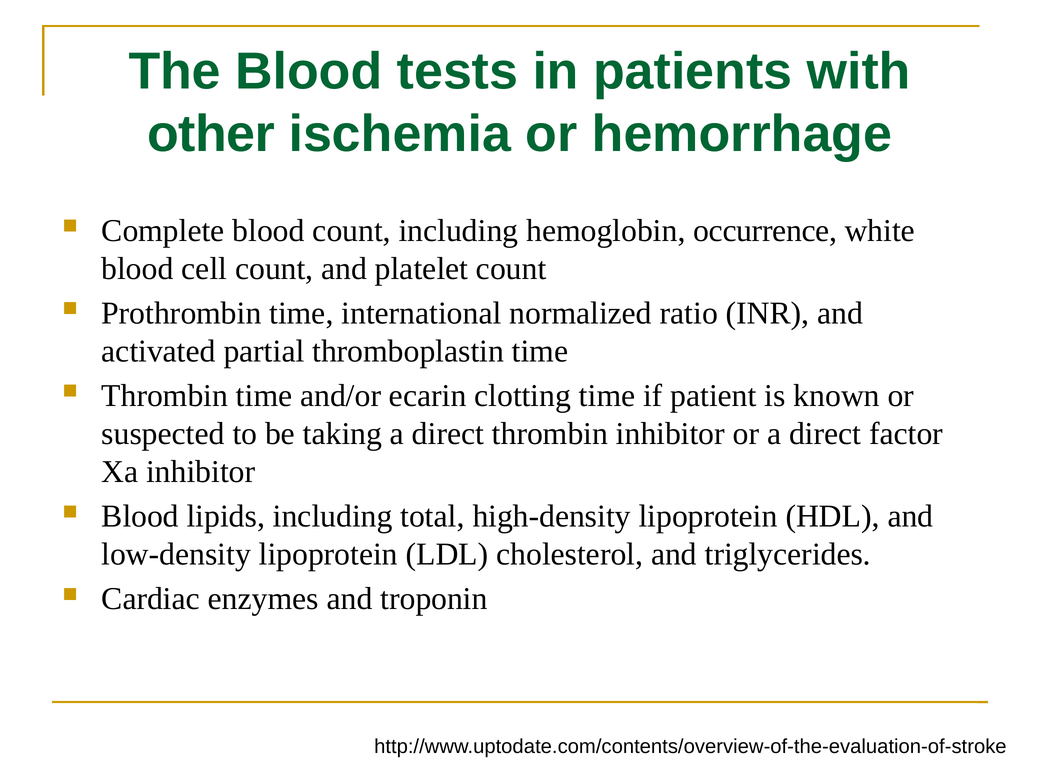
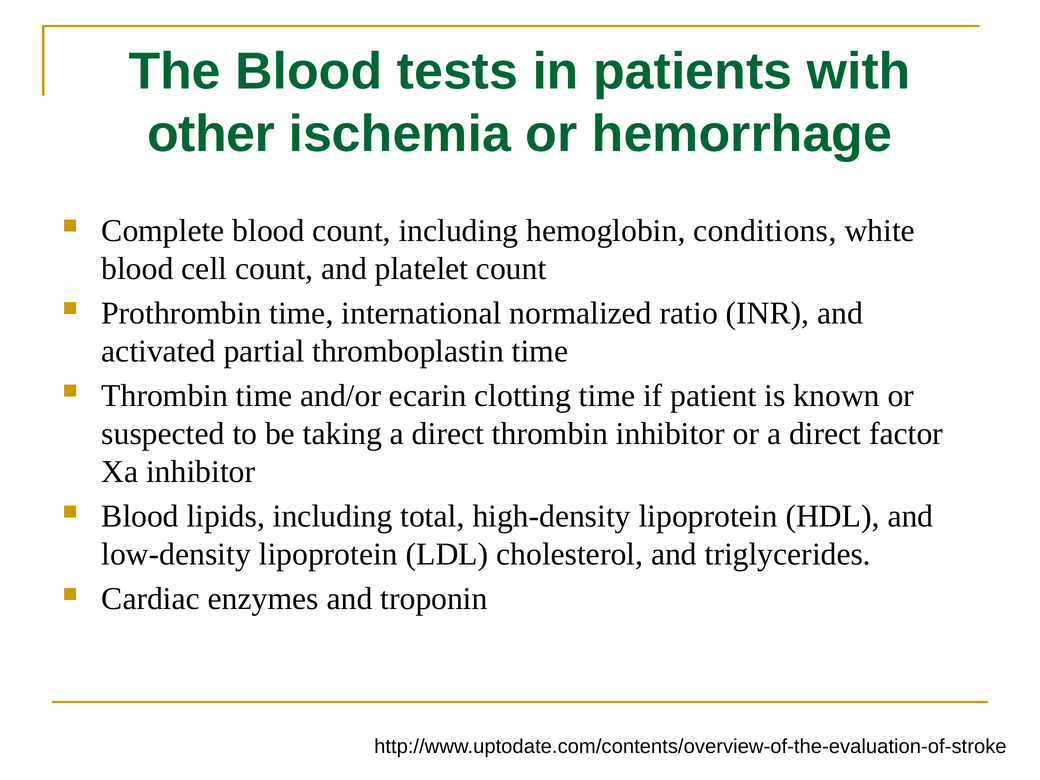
occurrence: occurrence -> conditions (765, 231)
